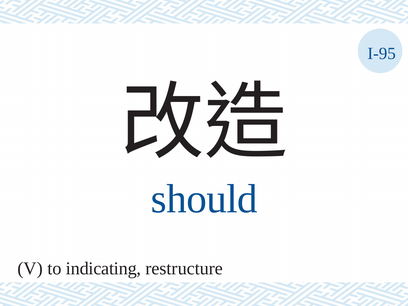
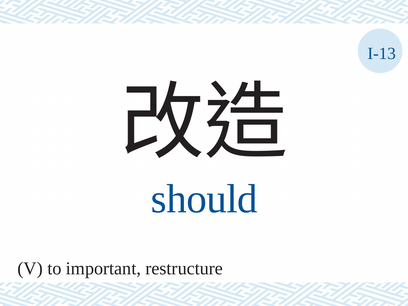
I-95: I-95 -> I-13 (382, 53)
indicating: indicating -> important (103, 268)
